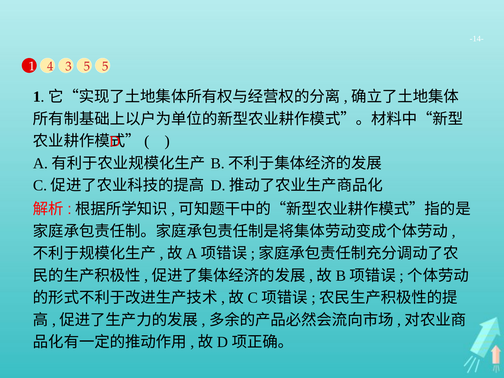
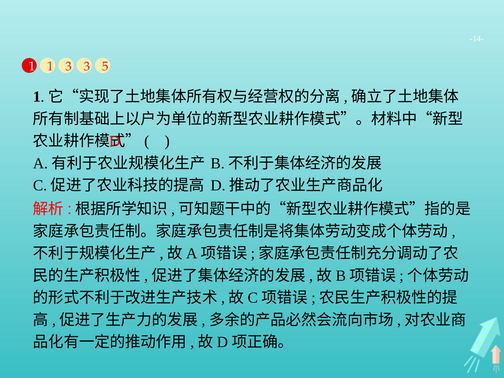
1 4: 4 -> 1 (50, 66)
3 5: 5 -> 3 (87, 66)
